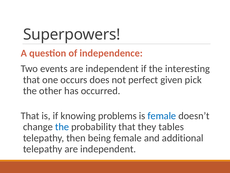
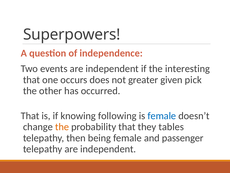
perfect: perfect -> greater (143, 80)
problems: problems -> following (117, 115)
the colour: blue -> orange (62, 127)
additional: additional -> passenger (183, 138)
